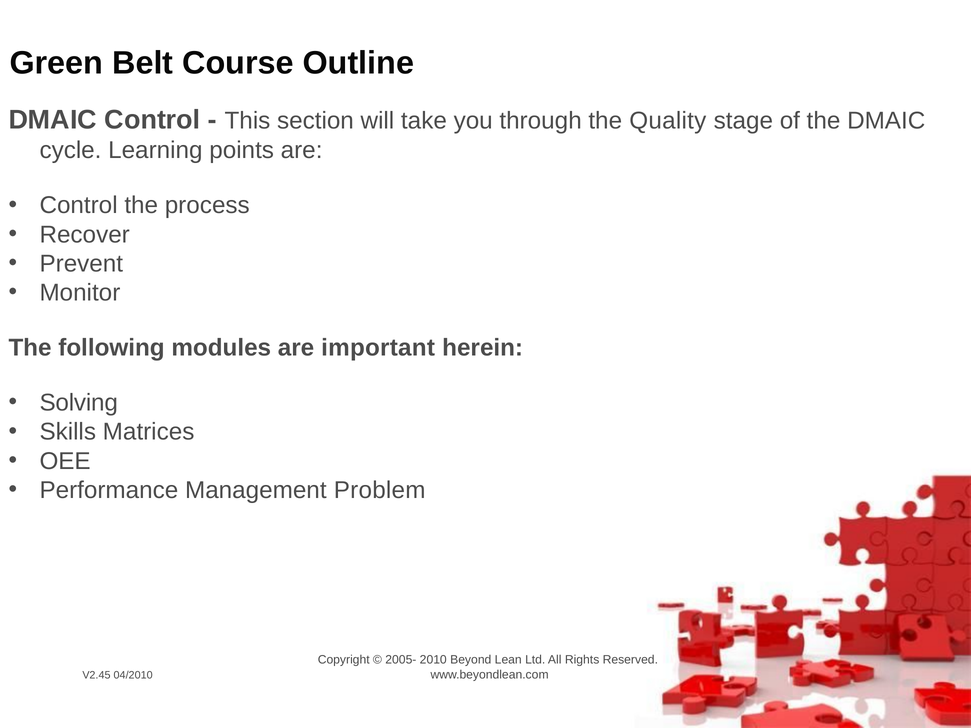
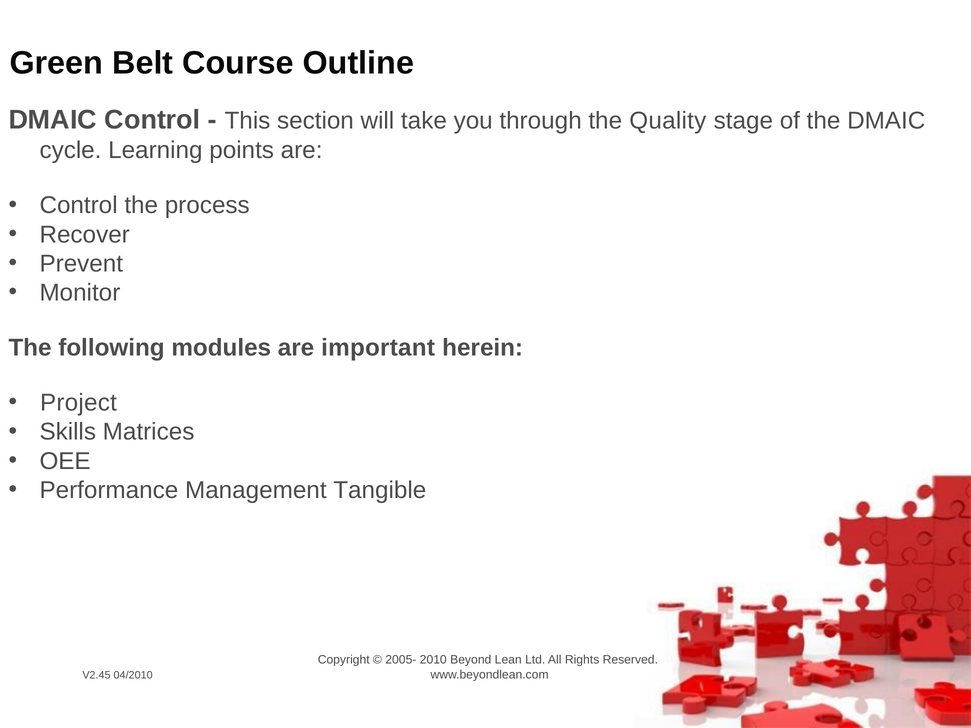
Solving: Solving -> Project (78, 403)
Problem: Problem -> Tangible (380, 490)
